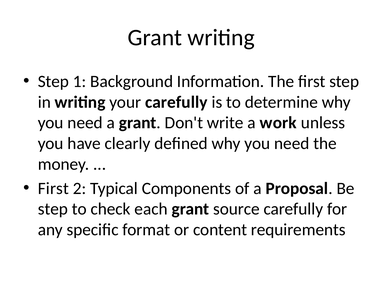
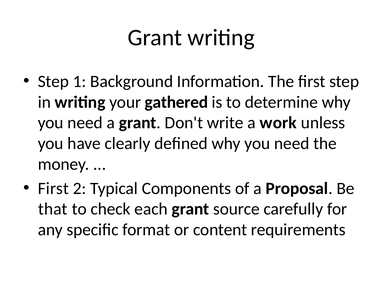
your carefully: carefully -> gathered (176, 102)
step: step -> that (53, 209)
